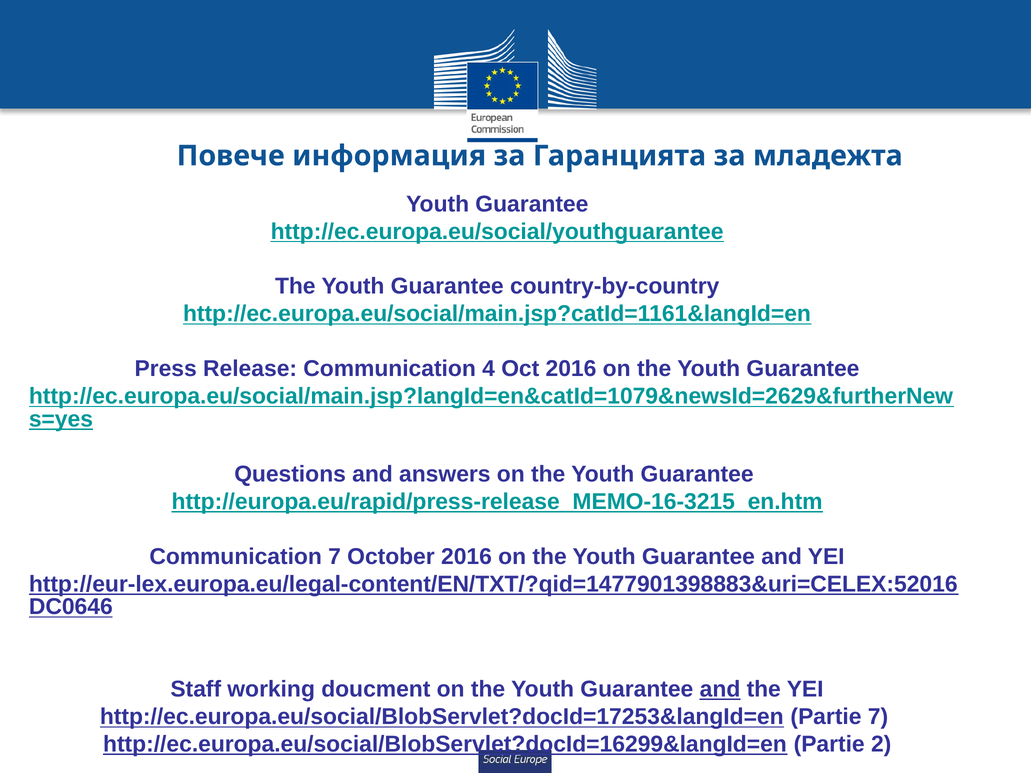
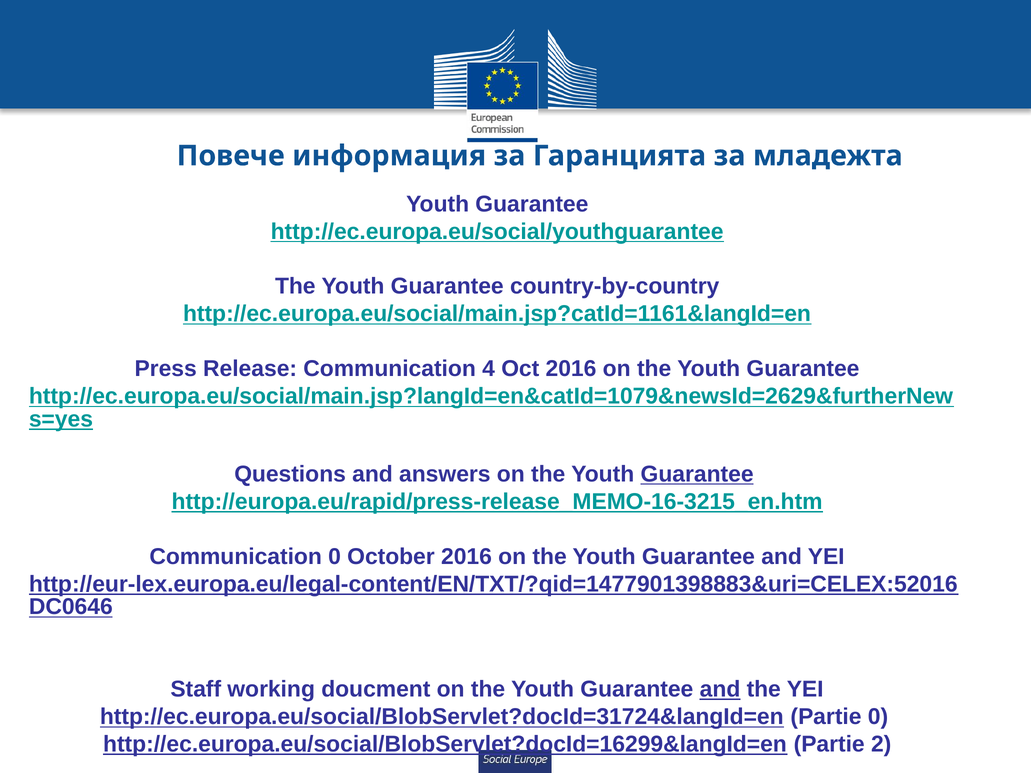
Guarantee underline: none -> present (697, 474)
Communication 7: 7 -> 0 (335, 557)
http://ec.europa.eu/social/BlobServlet?docId=17253&langId=en: http://ec.europa.eu/social/BlobServlet?docId=17253&langId=en -> http://ec.europa.eu/social/BlobServlet?docId=31724&langId=en (442, 717)
Partie 7: 7 -> 0 (878, 717)
